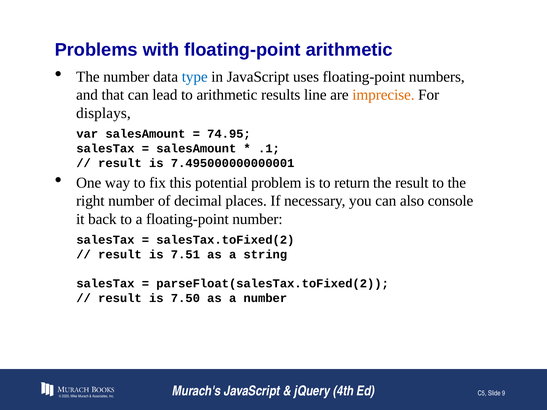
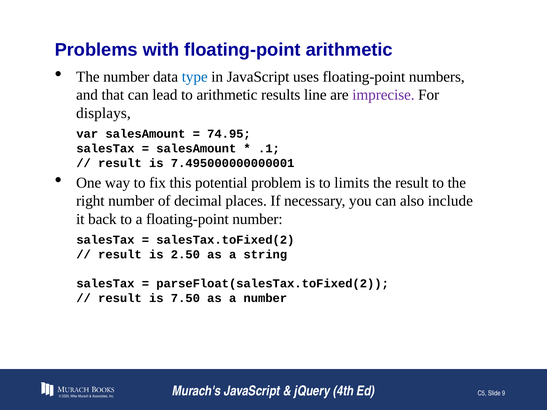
imprecise colour: orange -> purple (383, 95)
return: return -> limits (352, 183)
console: console -> include (450, 201)
7.51: 7.51 -> 2.50 (185, 255)
